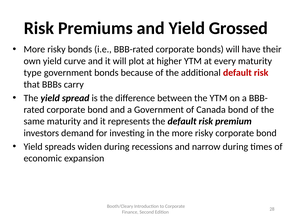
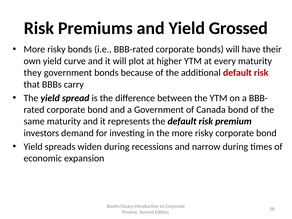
type: type -> they (33, 73)
